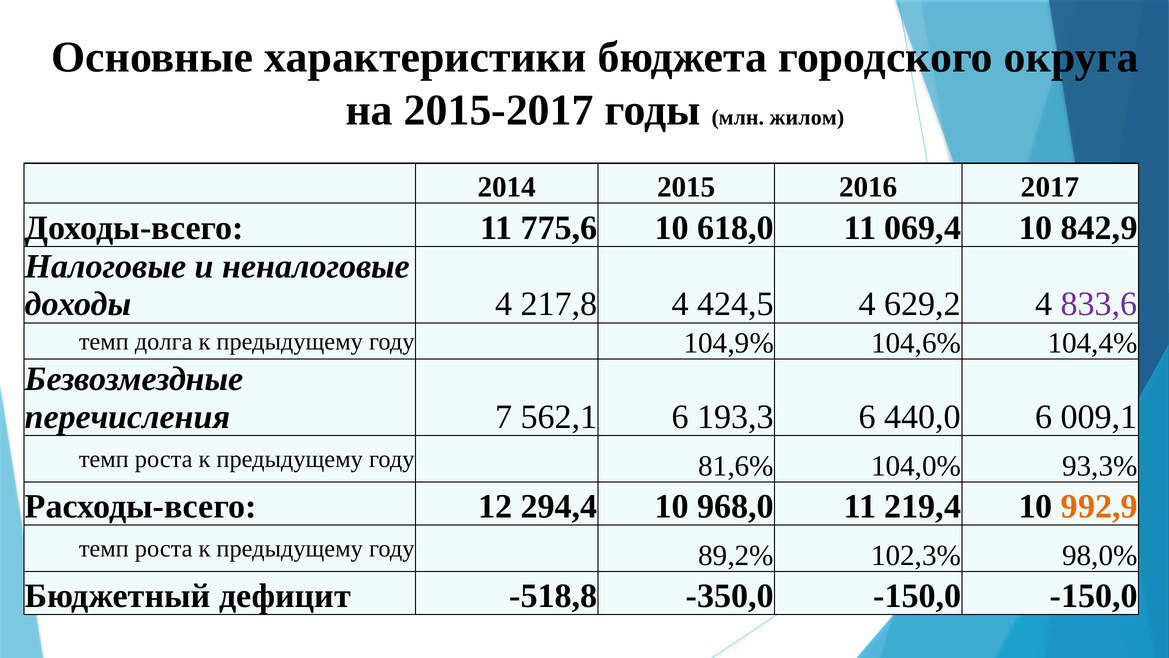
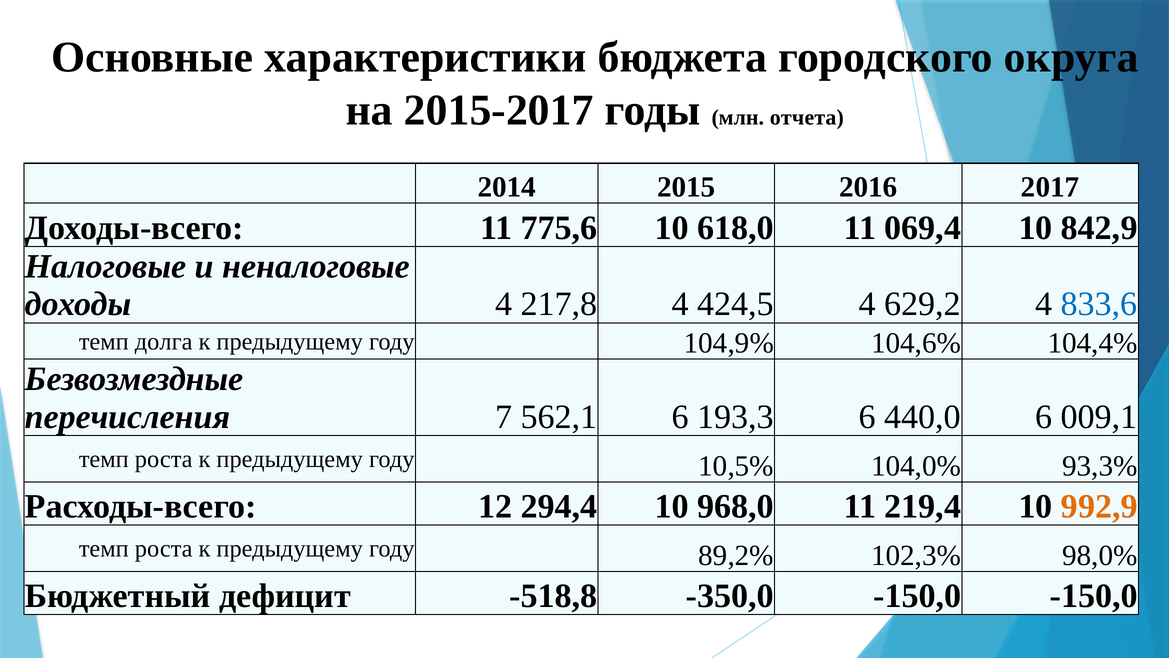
жилом: жилом -> отчета (807, 117)
833,6 colour: purple -> blue (1099, 304)
81,6%: 81,6% -> 10,5% (736, 466)
